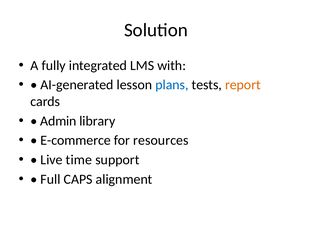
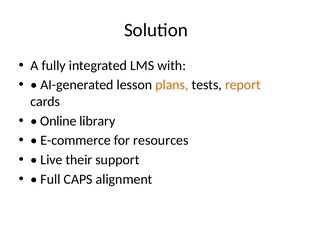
plans colour: blue -> orange (172, 85)
Admin: Admin -> Online (58, 121)
time: time -> their (79, 160)
